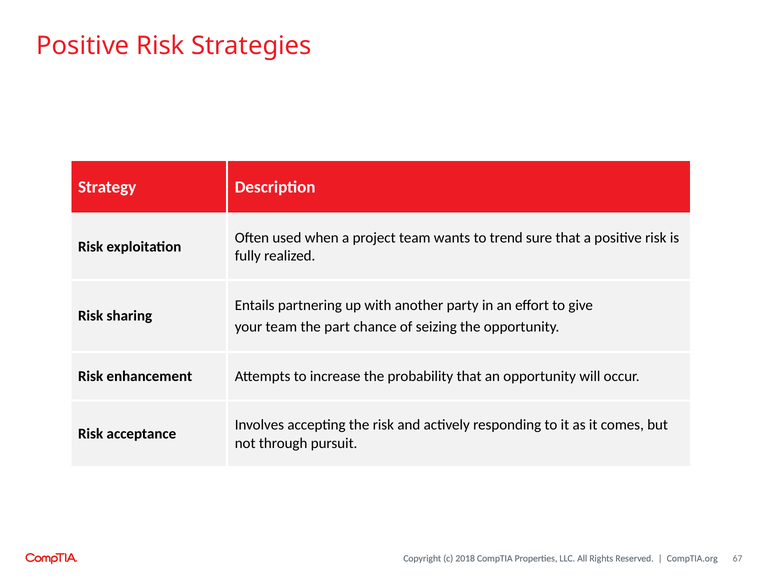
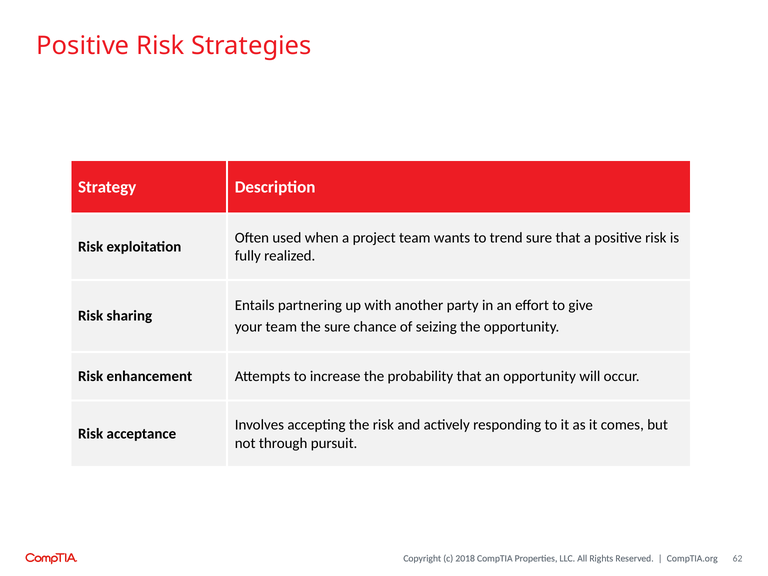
the part: part -> sure (337, 327)
67: 67 -> 62 (738, 559)
